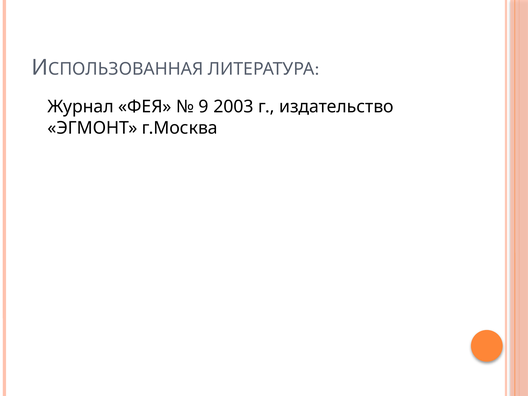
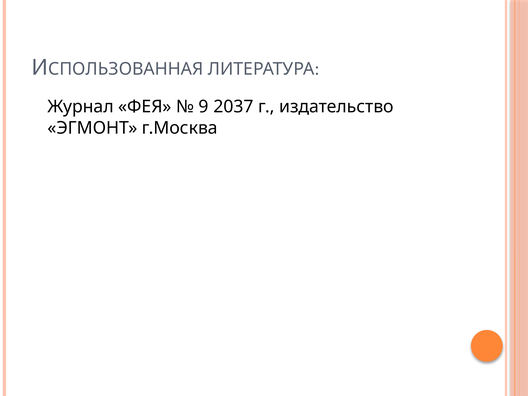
2003: 2003 -> 2037 (233, 107)
